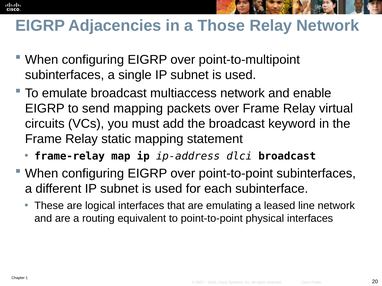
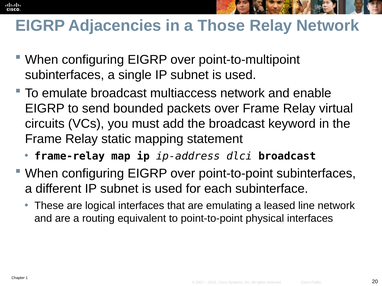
send mapping: mapping -> bounded (138, 109)
